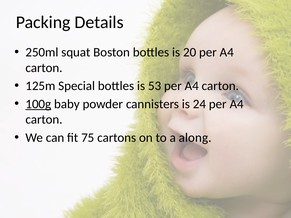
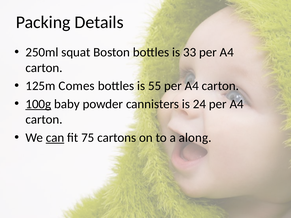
20: 20 -> 33 (190, 52)
Special: Special -> Comes (77, 86)
53: 53 -> 55 (155, 86)
can underline: none -> present (55, 138)
